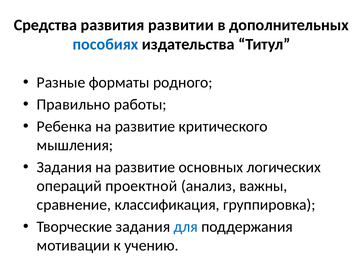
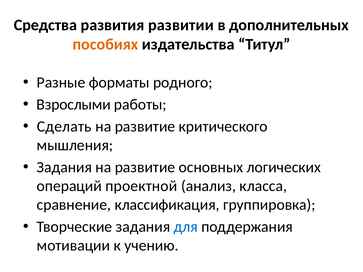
пособиях colour: blue -> orange (105, 44)
Правильно: Правильно -> Взрослыми (74, 105)
Ребенка: Ребенка -> Сделать (64, 127)
важны: важны -> класса (263, 186)
